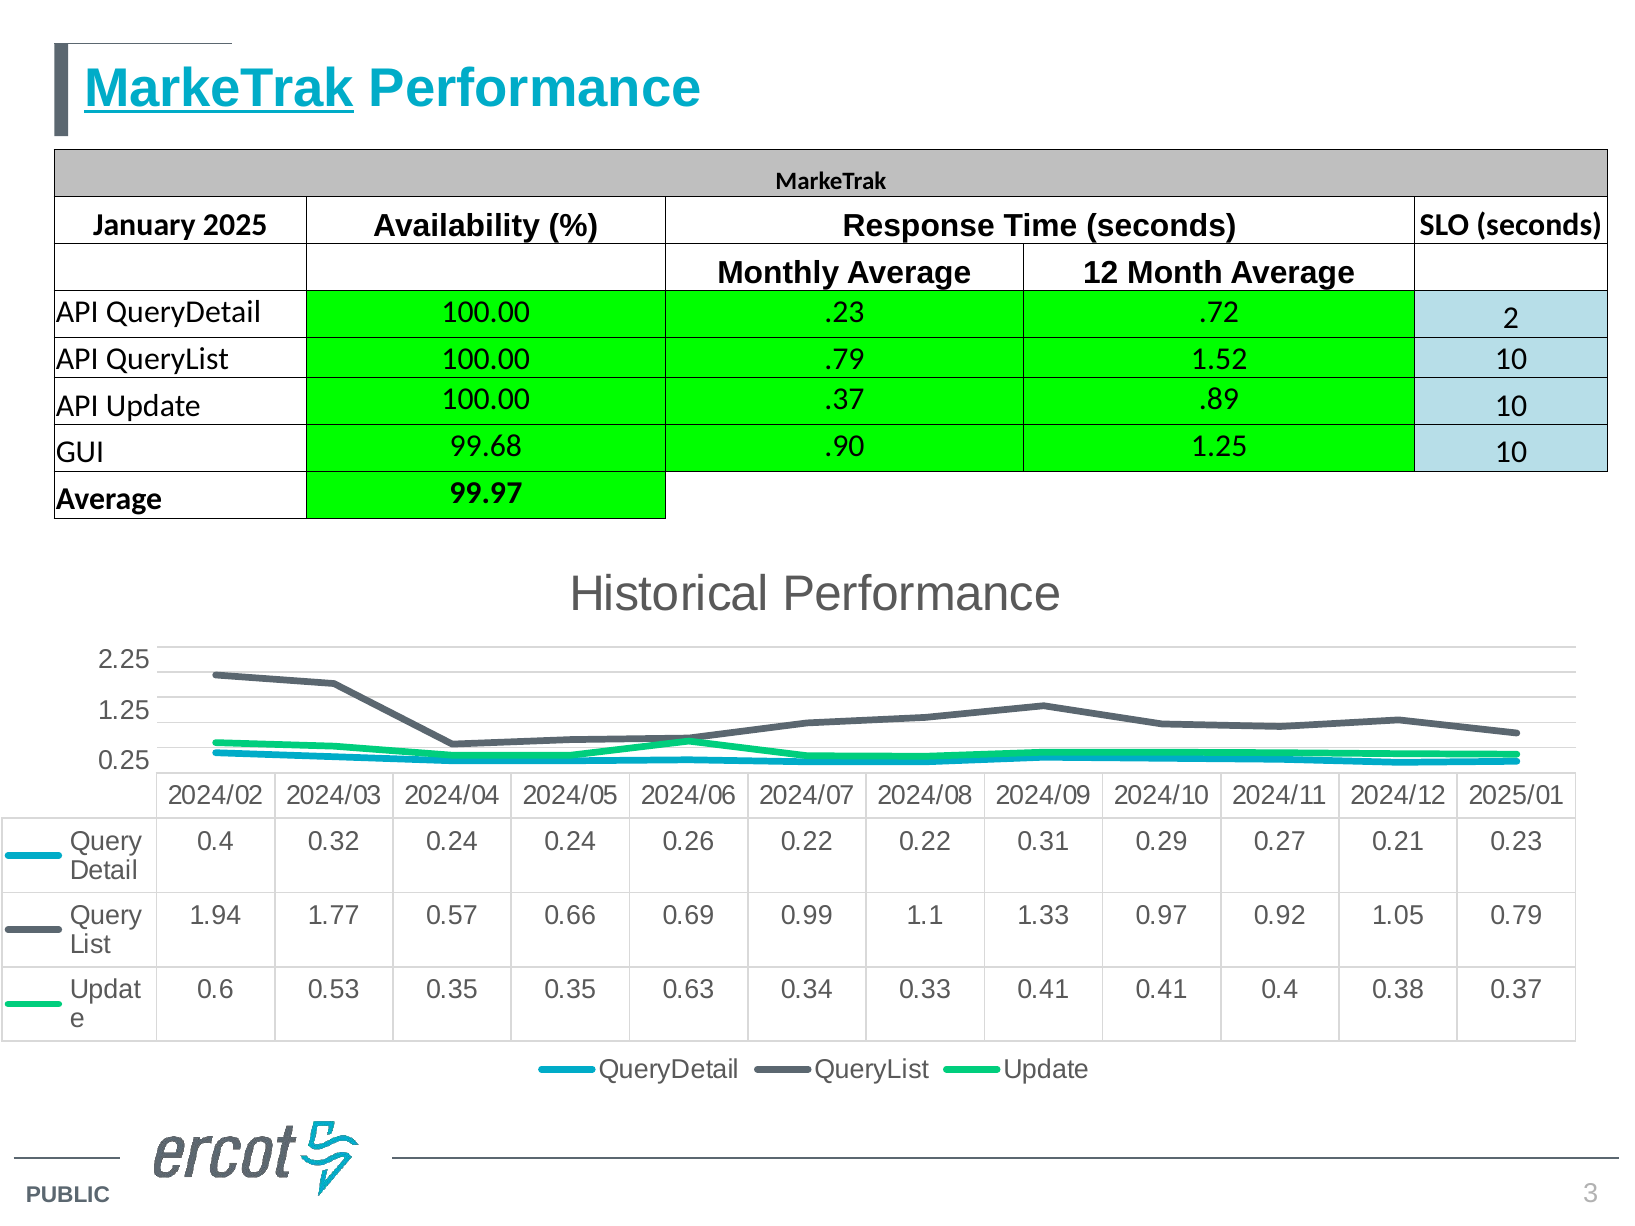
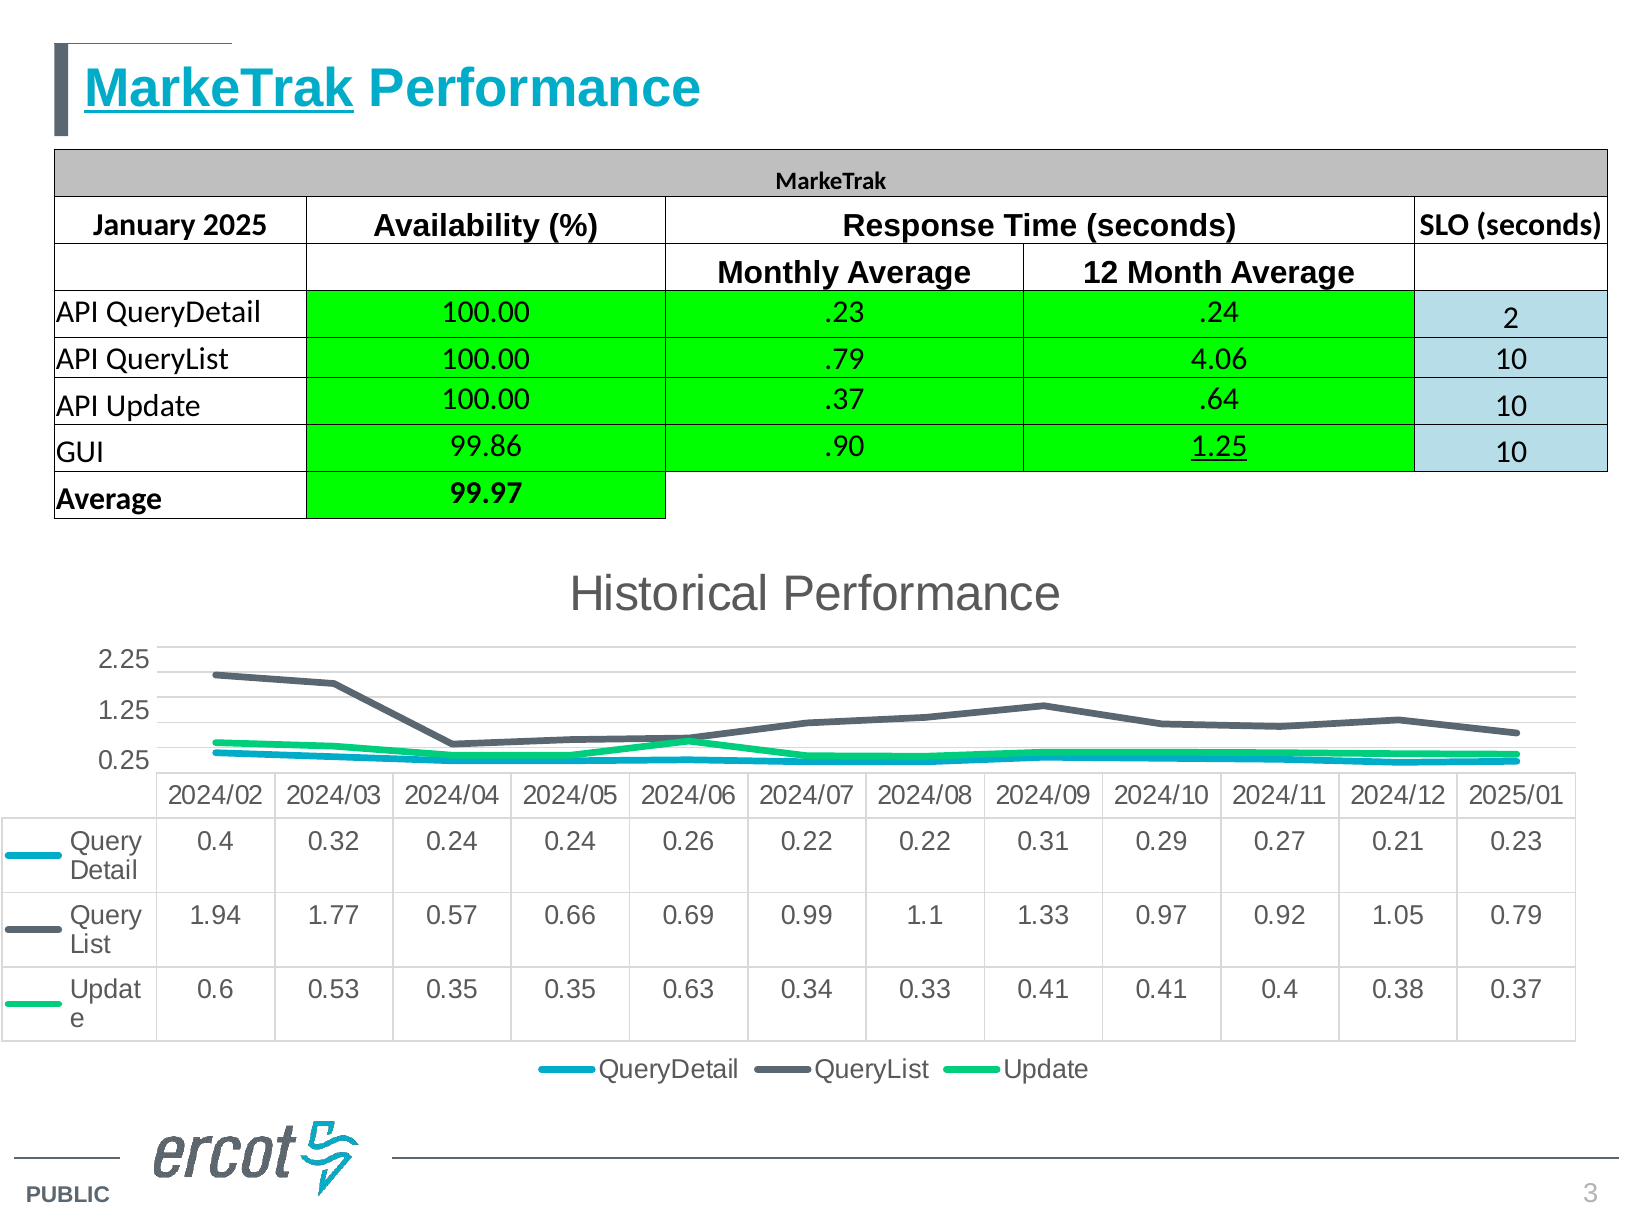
.72: .72 -> .24 (1219, 312)
1.52: 1.52 -> 4.06 (1219, 359)
.89: .89 -> .64 (1219, 399)
99.68: 99.68 -> 99.86 (486, 446)
1.25 underline: none -> present (1219, 446)
